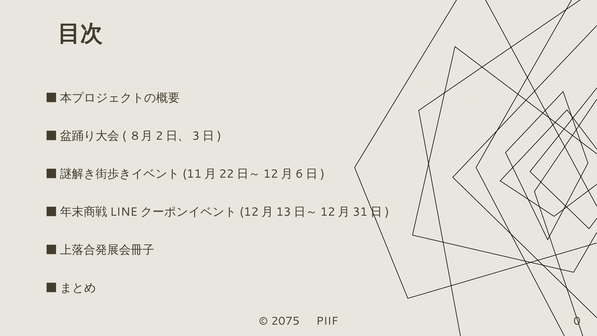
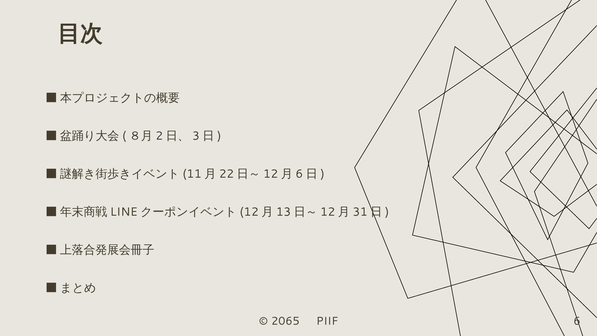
2075: 2075 -> 2065 (285, 321)
0: 0 -> 6 (577, 321)
